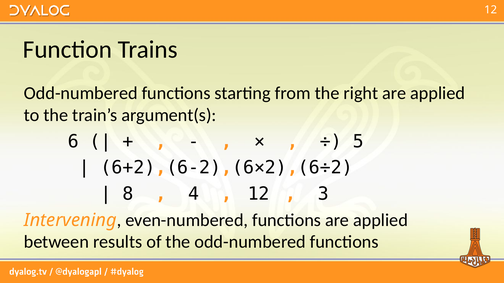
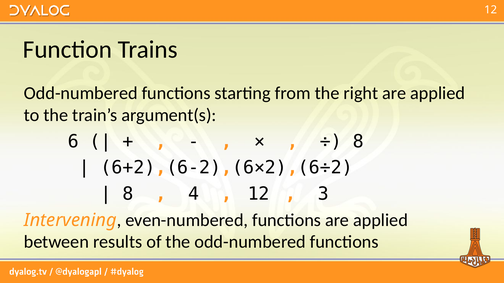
5: 5 -> 8 (358, 142)
